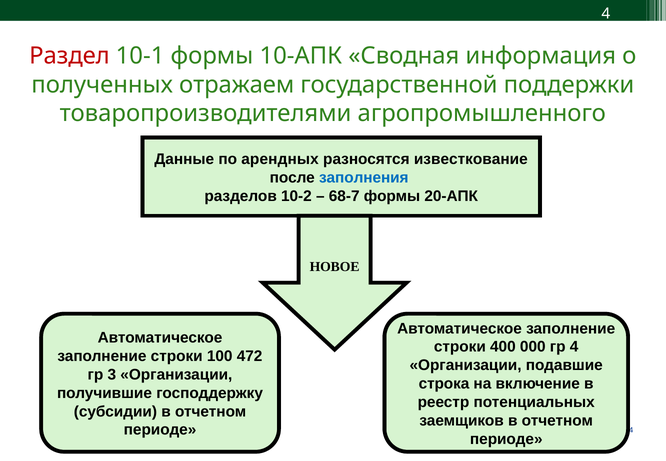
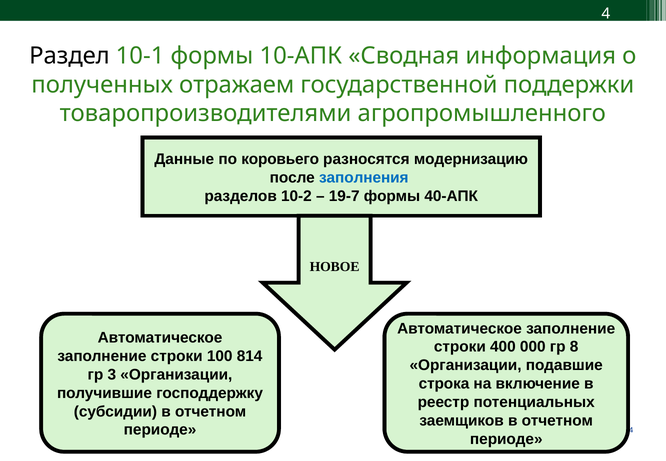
Раздел colour: red -> black (69, 56)
арендных: арендных -> коровьего (280, 159)
известкование: известкование -> модернизацию (471, 159)
68-7: 68-7 -> 19-7 (344, 196)
20-АПК: 20-АПК -> 40-АПК (451, 196)
гр 4: 4 -> 8 (574, 347)
472: 472 -> 814 (250, 356)
